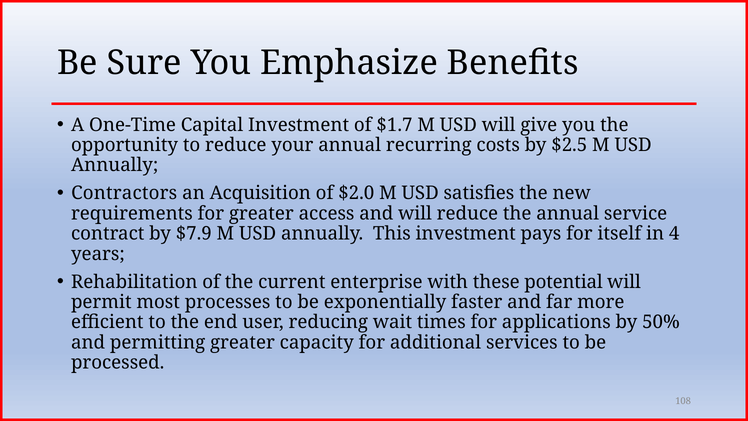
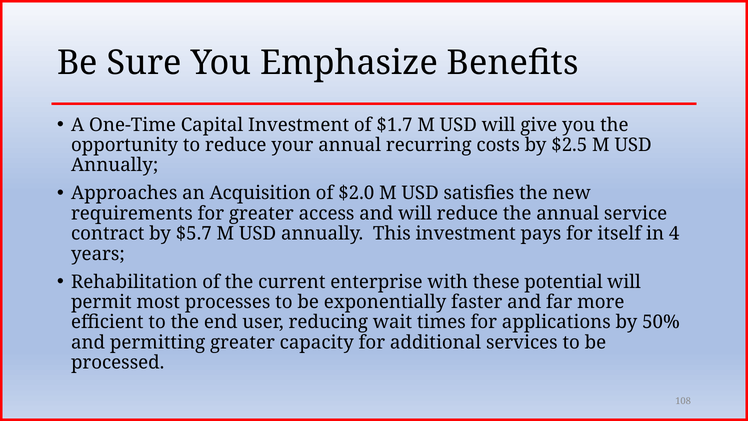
Contractors: Contractors -> Approaches (124, 193)
$7.9: $7.9 -> $5.7 (194, 234)
